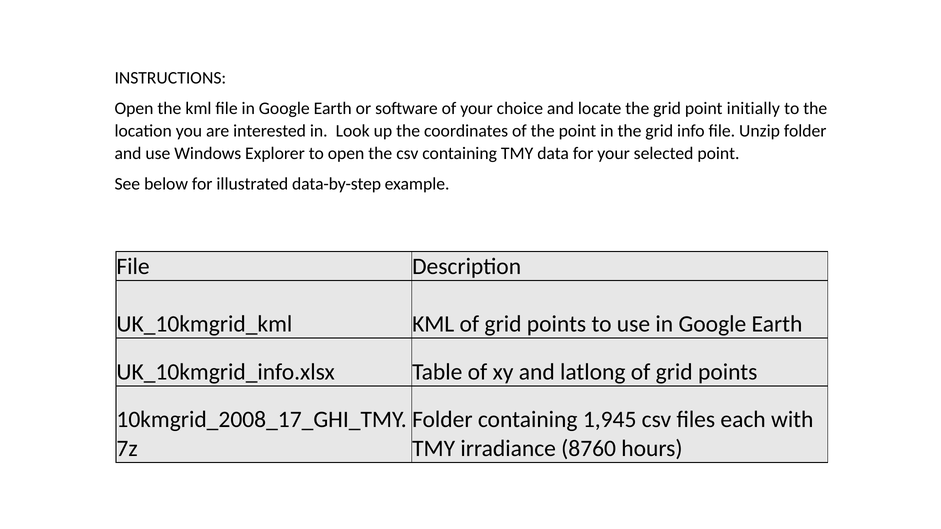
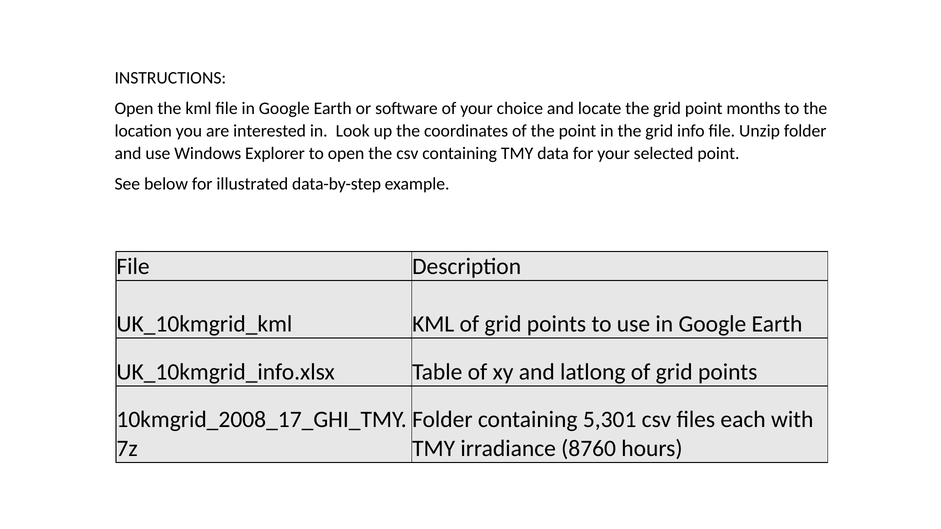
initially: initially -> months (753, 108)
1,945: 1,945 -> 5,301 (610, 420)
